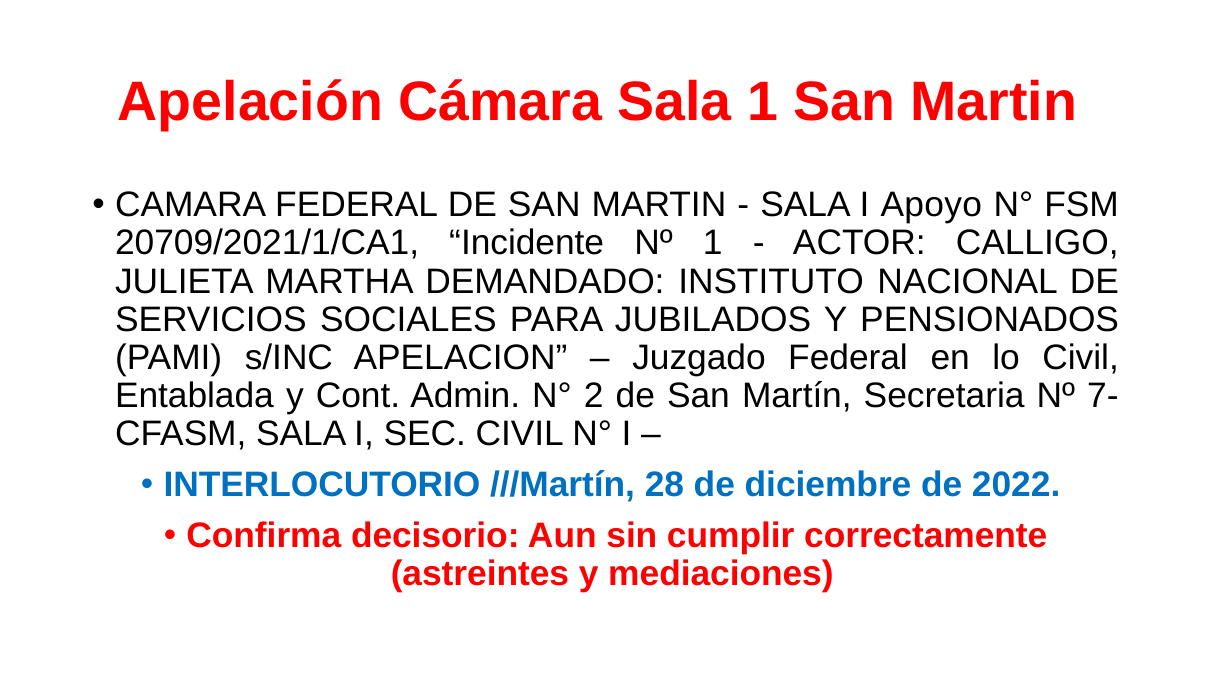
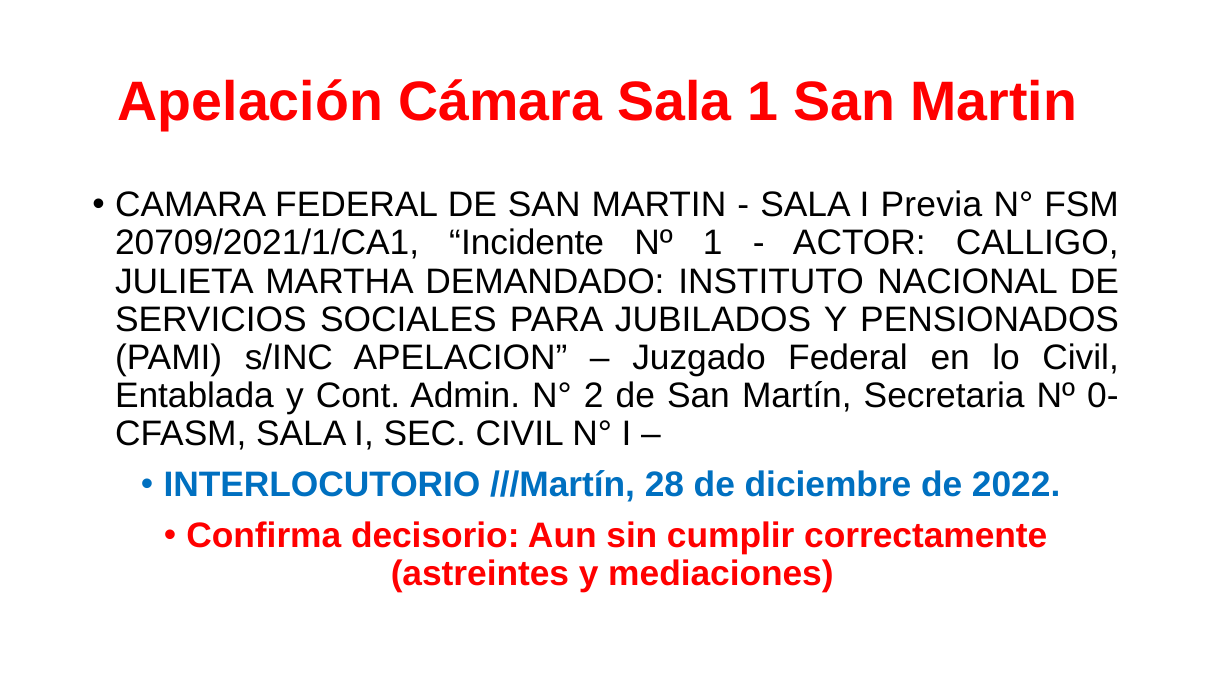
Apoyo: Apoyo -> Previa (931, 205)
7-: 7- -> 0- (1103, 396)
